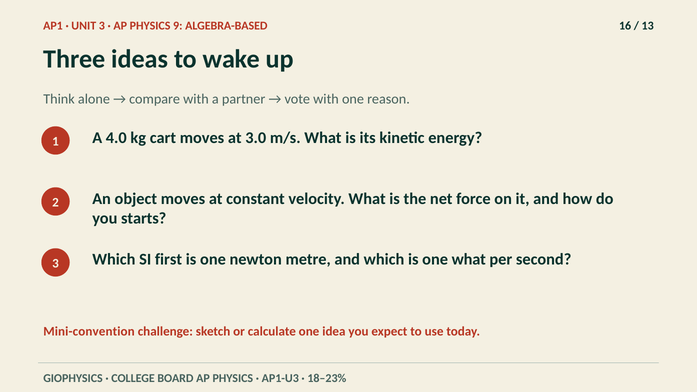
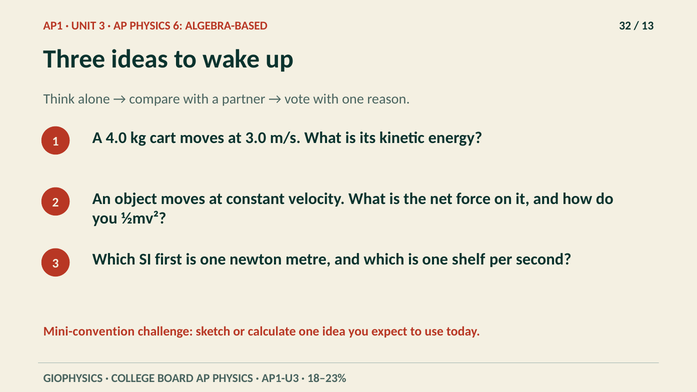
9: 9 -> 6 (178, 26)
16: 16 -> 32 (625, 26)
starts: starts -> ½mv² (144, 218)
one what: what -> shelf (469, 260)
